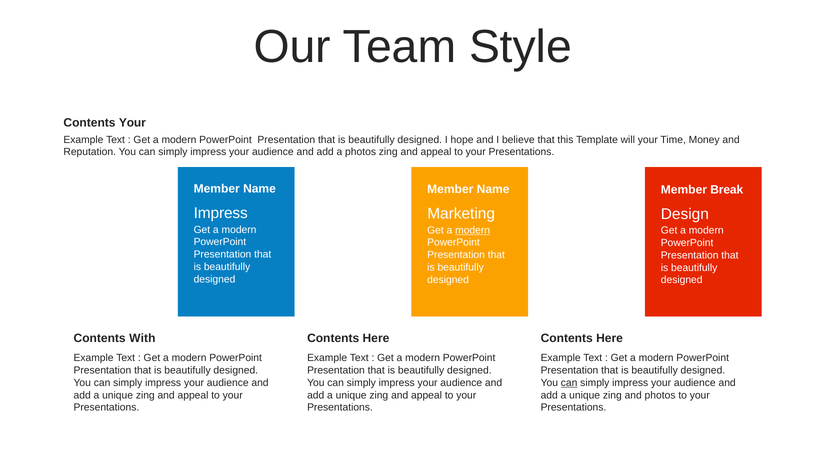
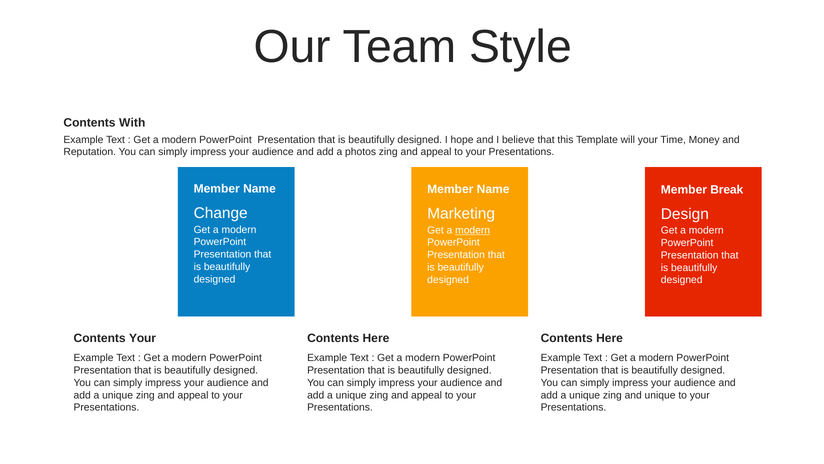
Contents Your: Your -> With (132, 123)
Impress: Impress -> Change (221, 213)
Contents With: With -> Your (142, 338)
can underline: present -> none (569, 382)
and photos: photos -> unique (660, 395)
